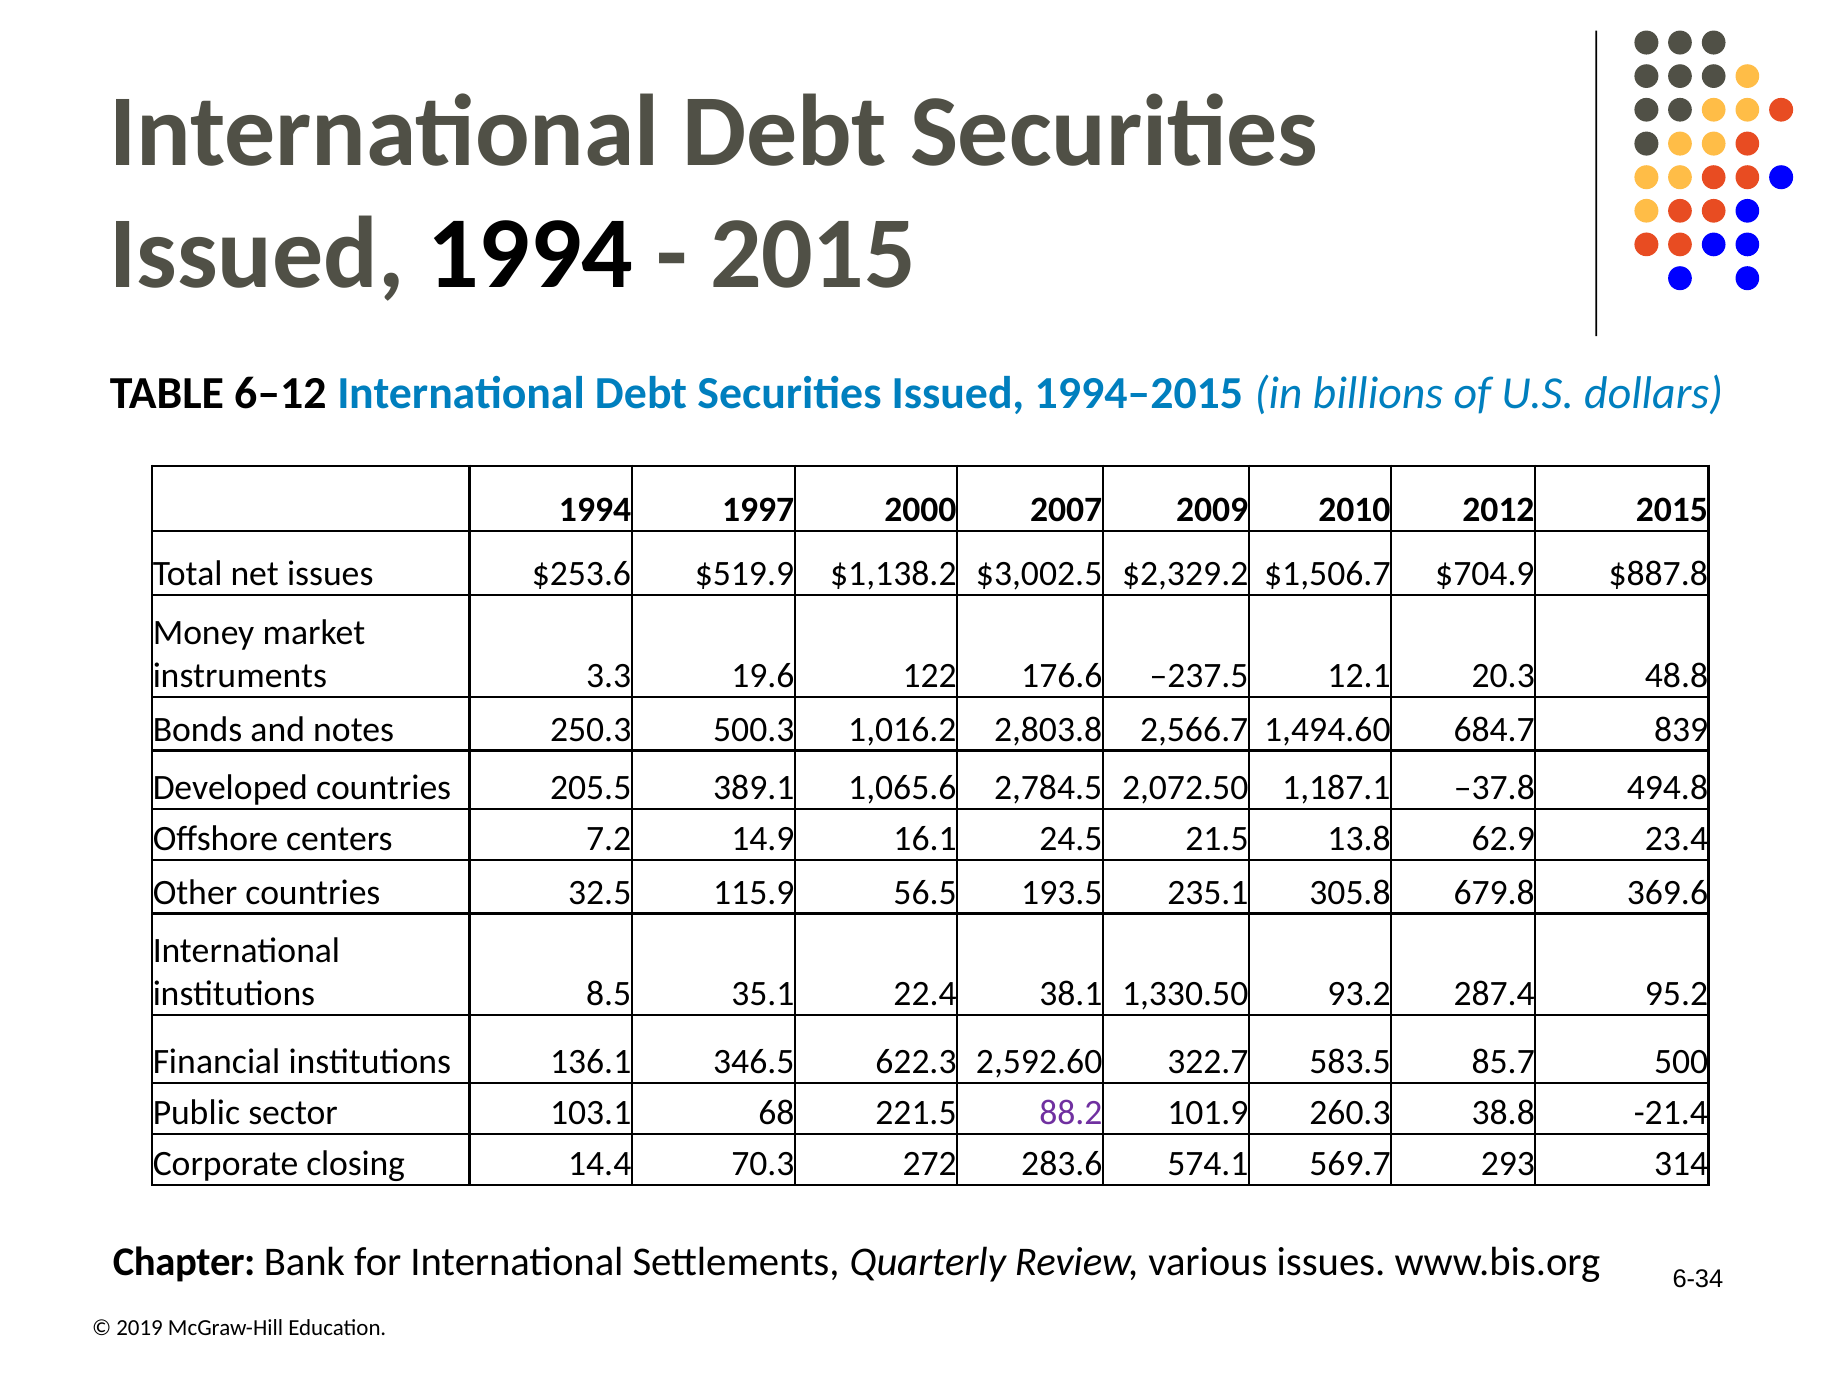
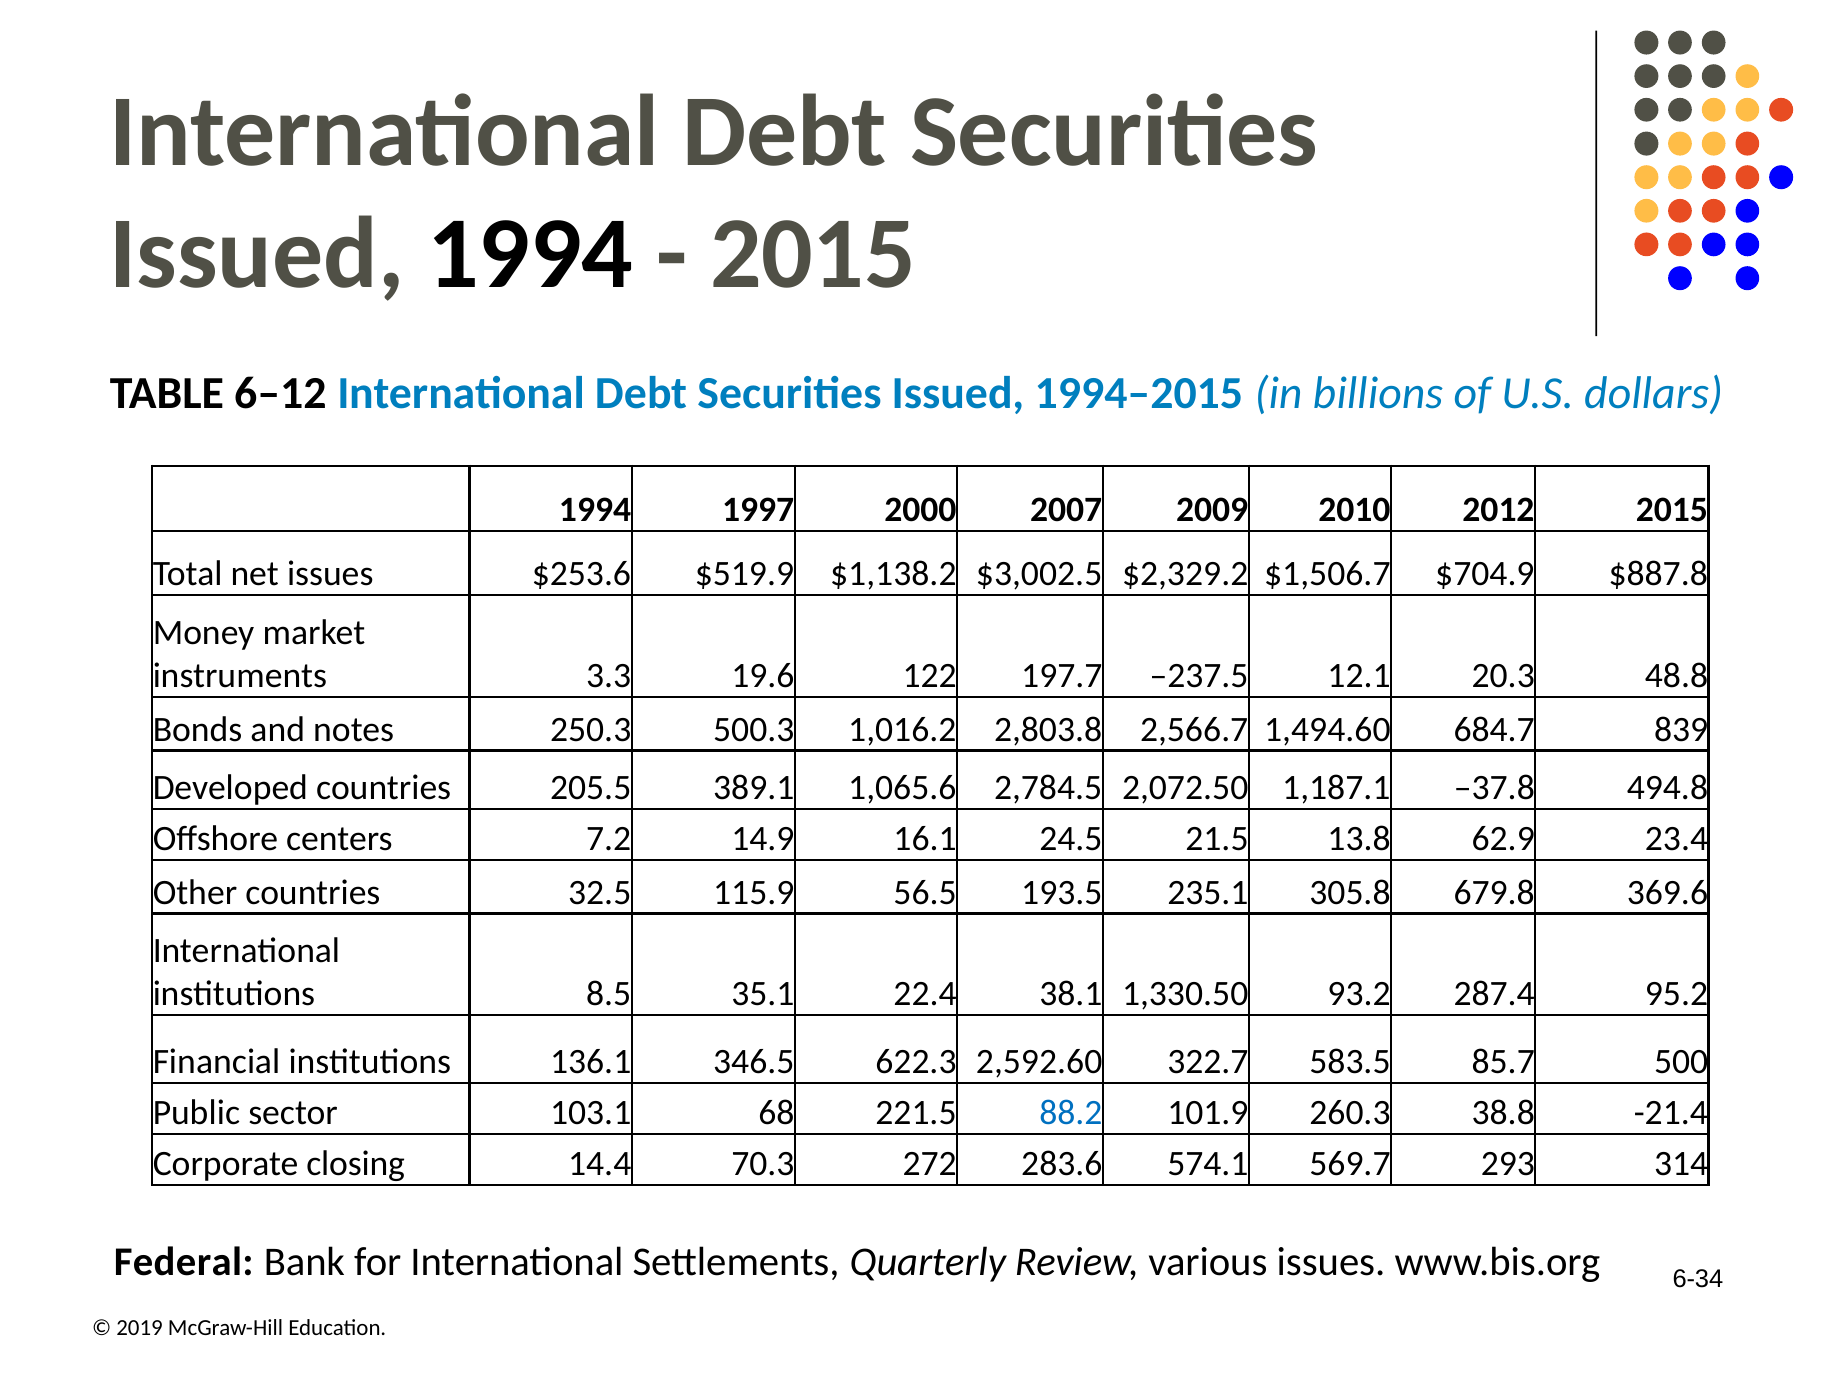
176.6: 176.6 -> 197.7 (1062, 676)
88.2 colour: purple -> blue (1071, 1112)
Chapter: Chapter -> Federal (184, 1261)
